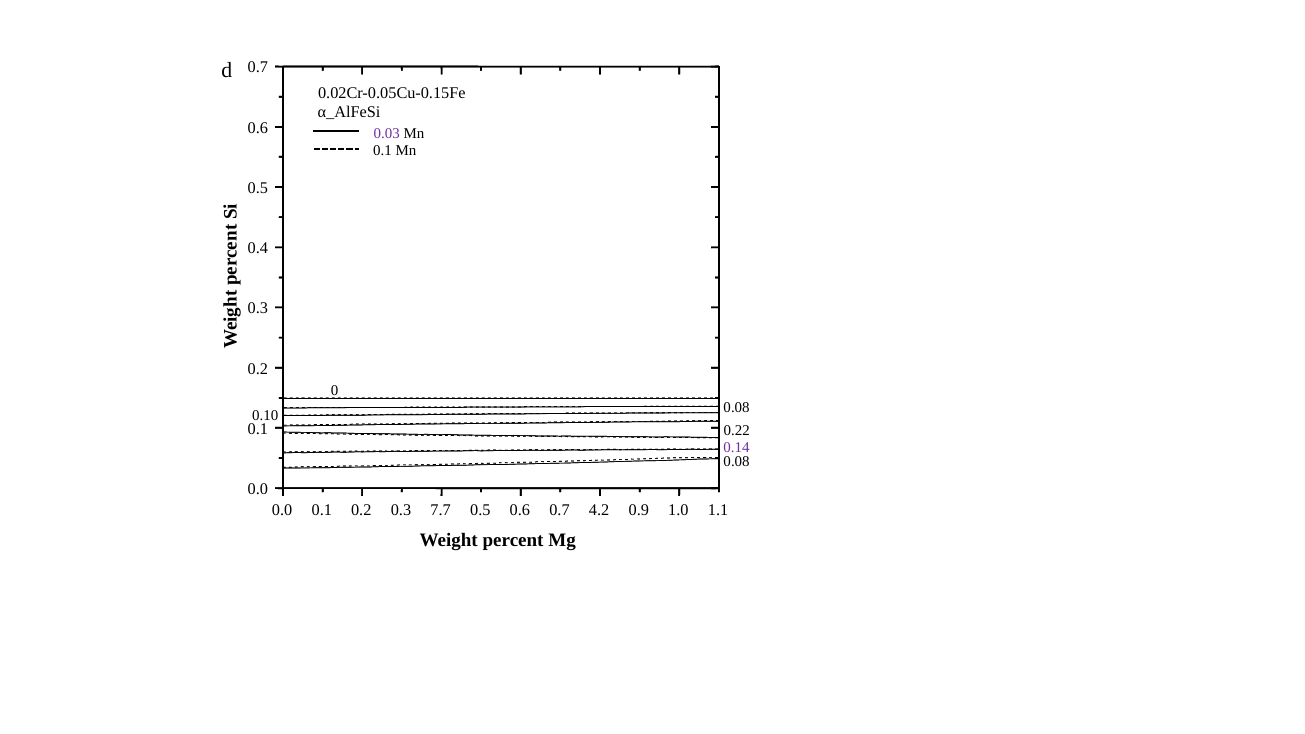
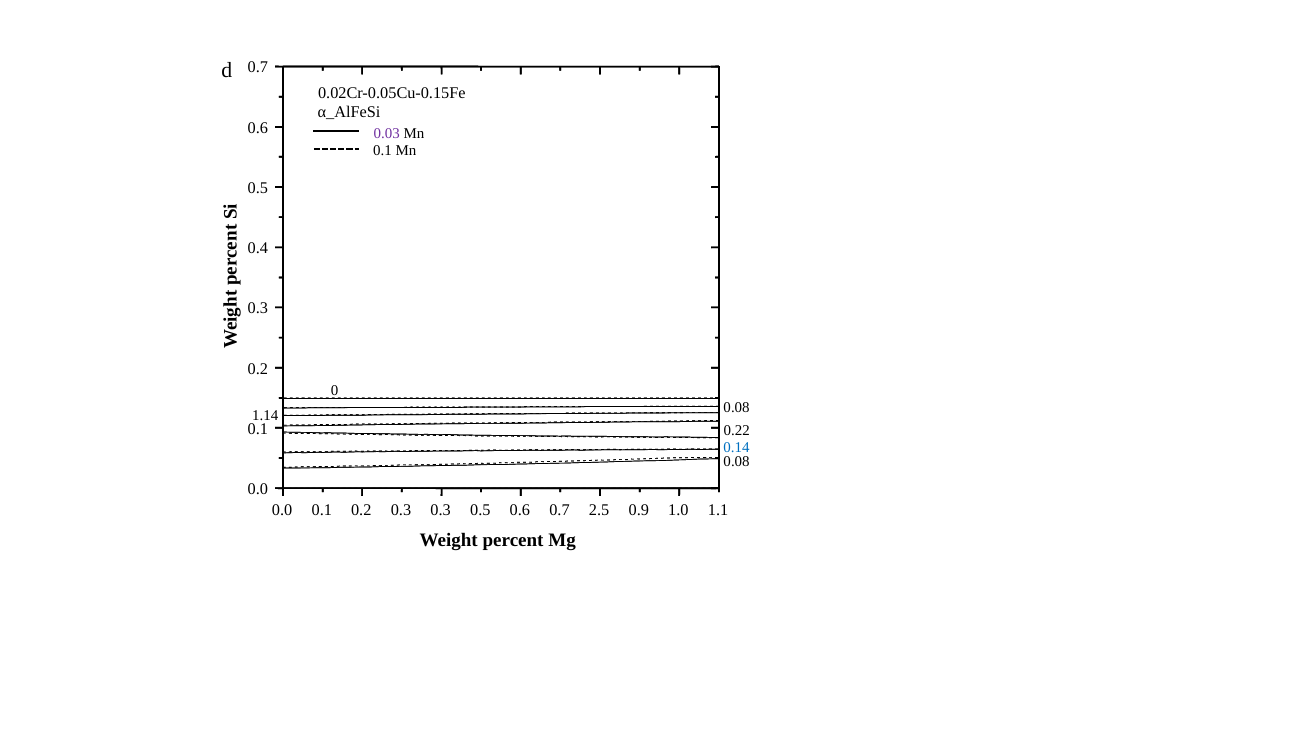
0.10: 0.10 -> 1.14 (265, 416)
0.14 colour: purple -> blue (736, 448)
0.0 0.2 7.7: 7.7 -> 0.3 (441, 510)
4.2: 4.2 -> 2.5 (599, 510)
